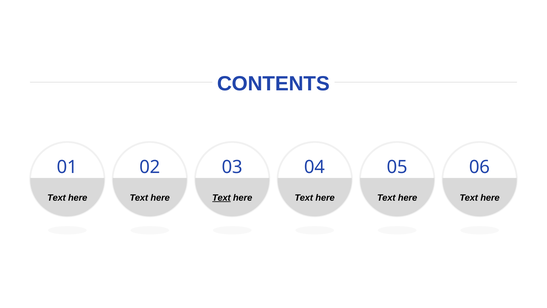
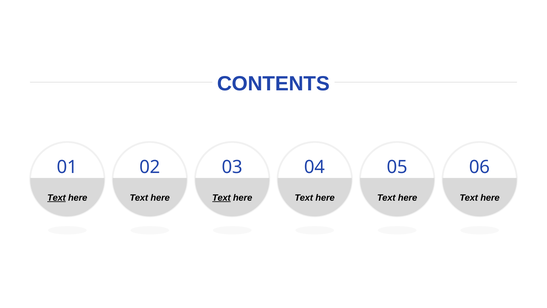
Text underline: none -> present (56, 198)
